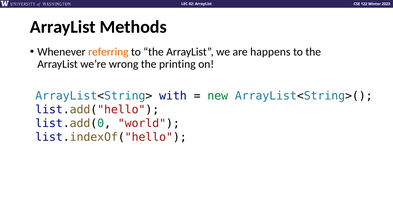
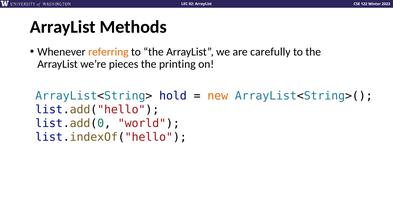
happens: happens -> carefully (270, 52)
wrong: wrong -> pieces (124, 64)
with: with -> hold (173, 96)
new colour: green -> orange (218, 96)
